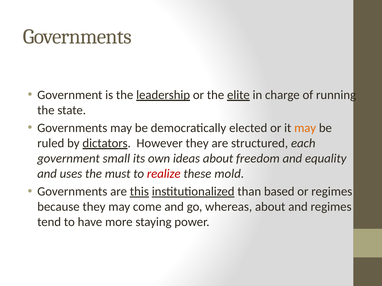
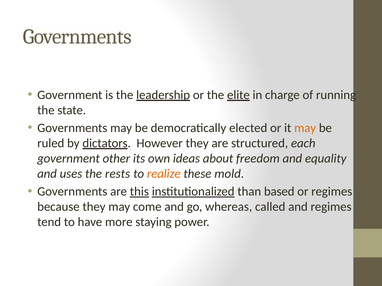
small: small -> other (116, 159)
must: must -> rests (118, 174)
realize colour: red -> orange (164, 174)
whereas about: about -> called (270, 207)
